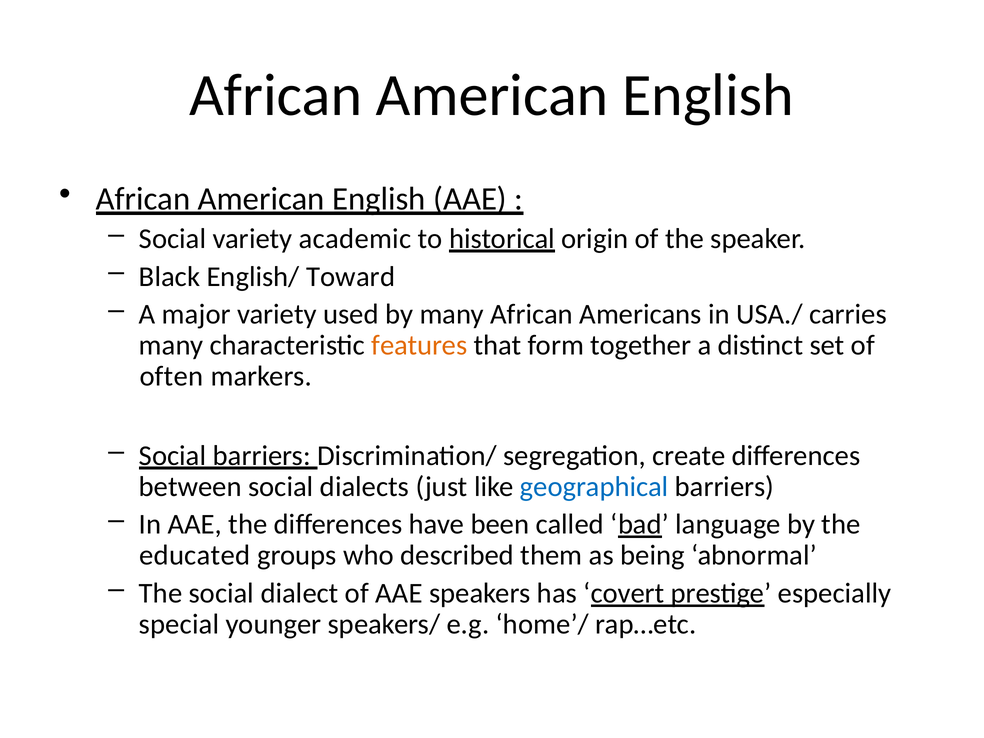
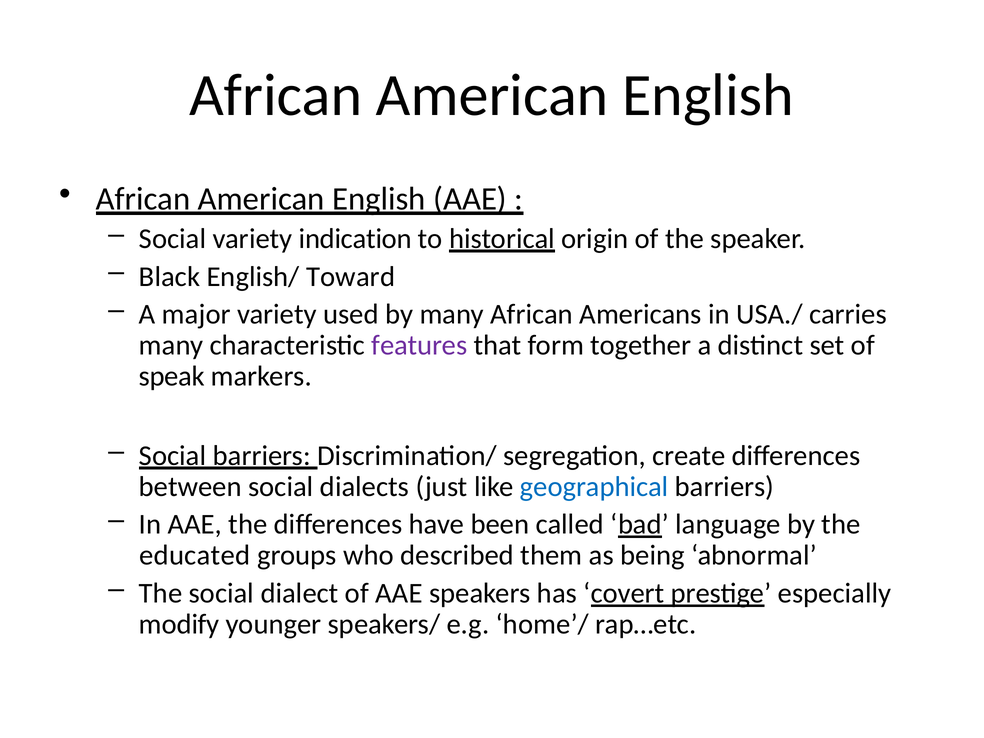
academic: academic -> indication (355, 239)
features colour: orange -> purple (419, 345)
often: often -> speak (172, 376)
special: special -> modify (179, 624)
